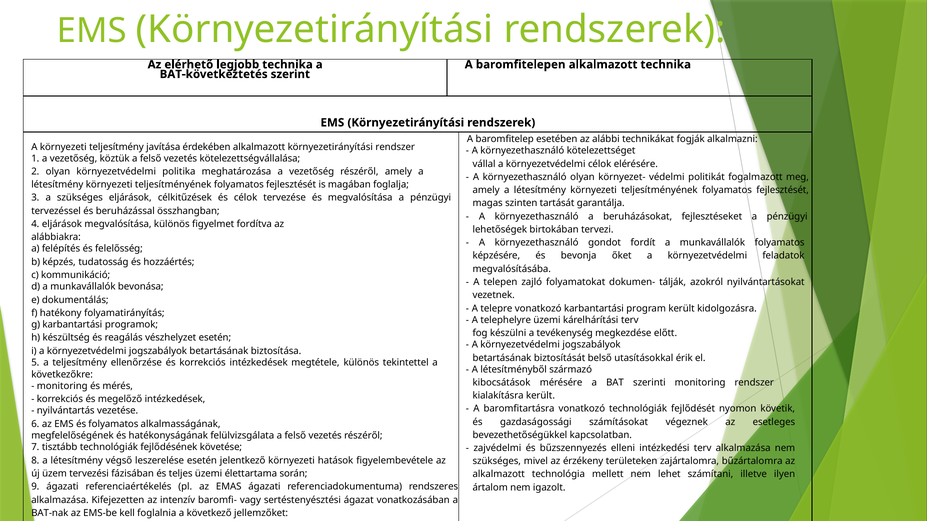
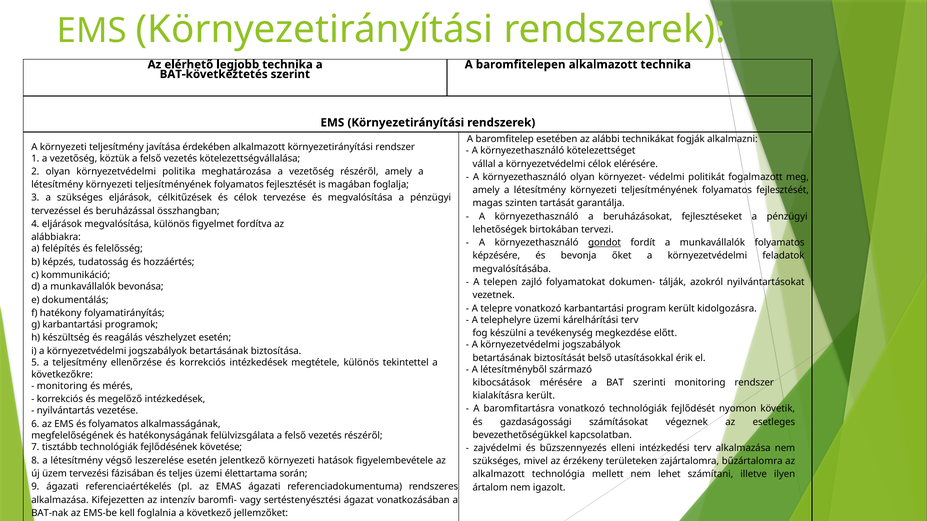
gondot underline: none -> present (605, 243)
